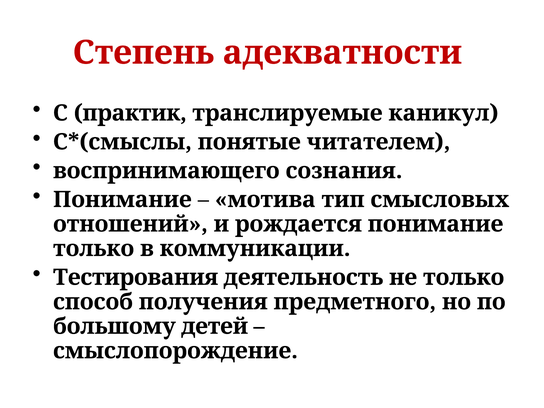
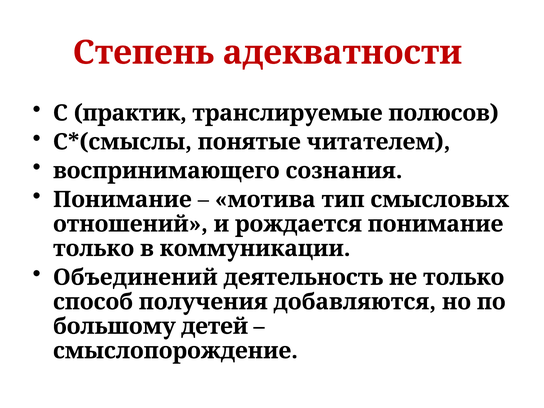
каникул: каникул -> полюсов (444, 113)
Тестирования: Тестирования -> Объединений (135, 277)
предметного: предметного -> добавляются (355, 302)
